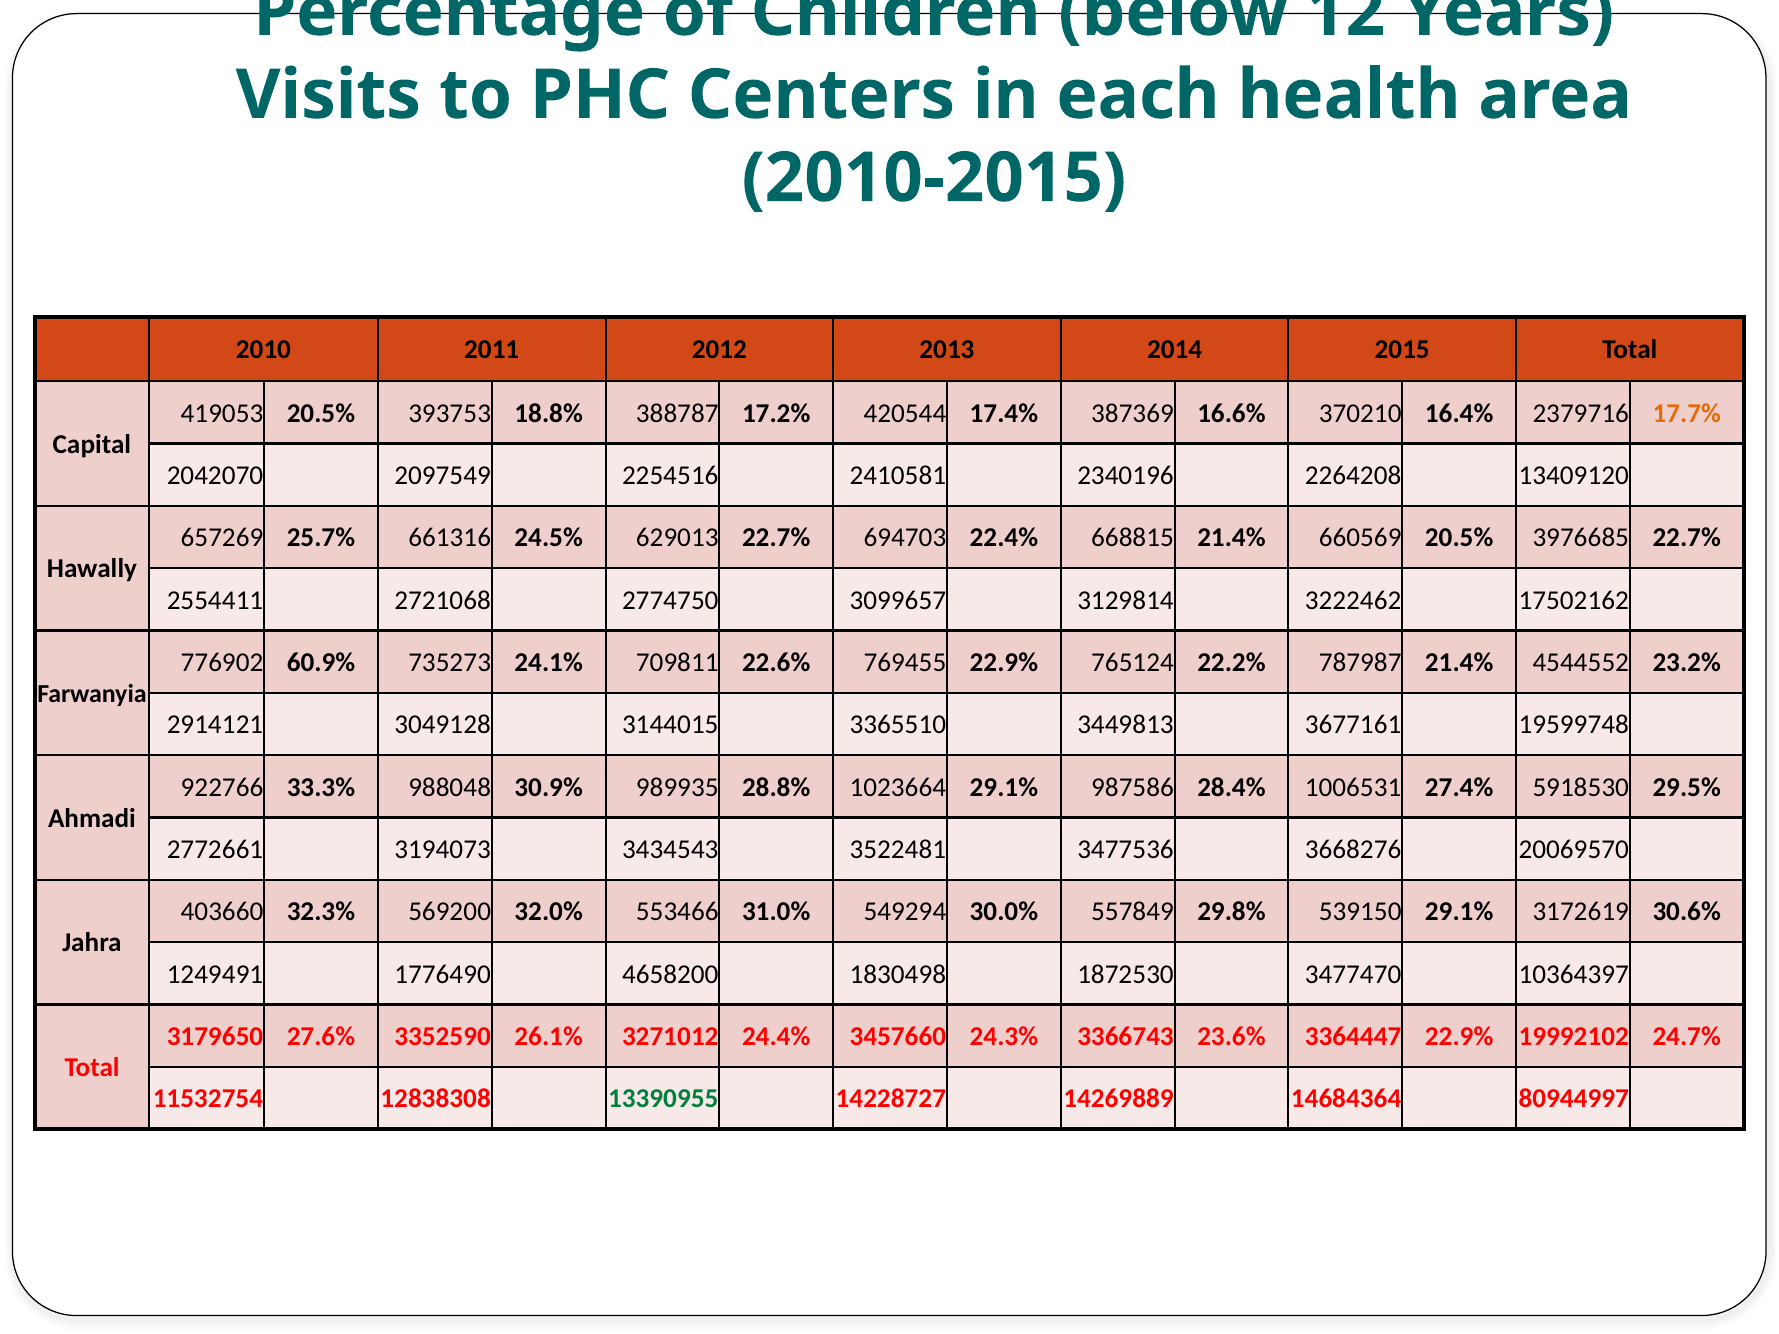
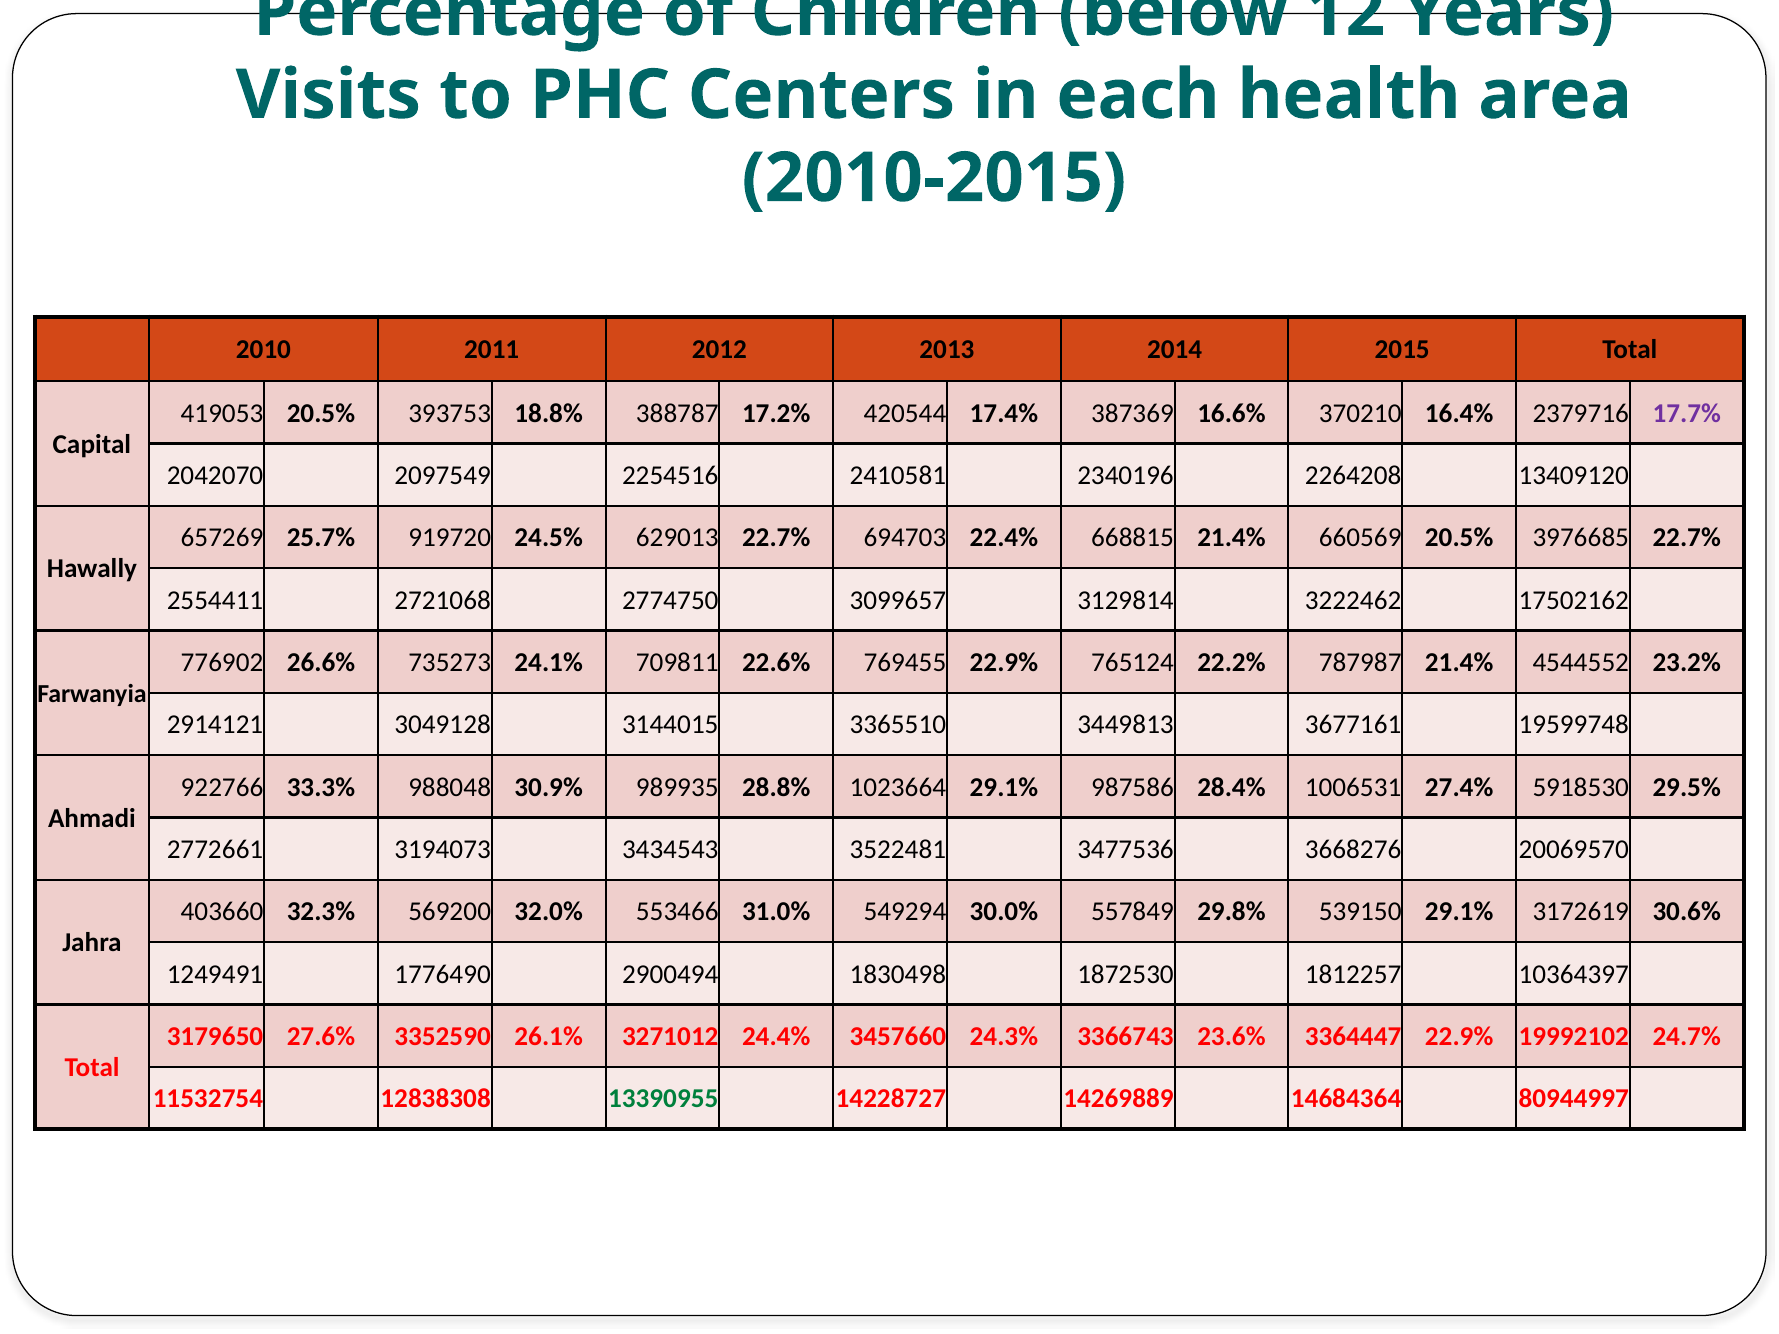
17.7% colour: orange -> purple (1687, 413)
661316: 661316 -> 919720 (450, 538)
60.9%: 60.9% -> 26.6% (321, 663)
4658200: 4658200 -> 2900494 (670, 974)
3477470: 3477470 -> 1812257 (1353, 974)
